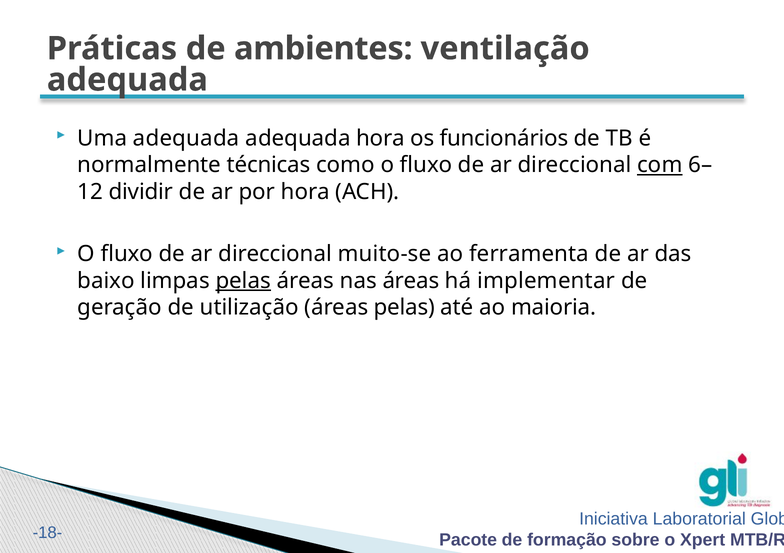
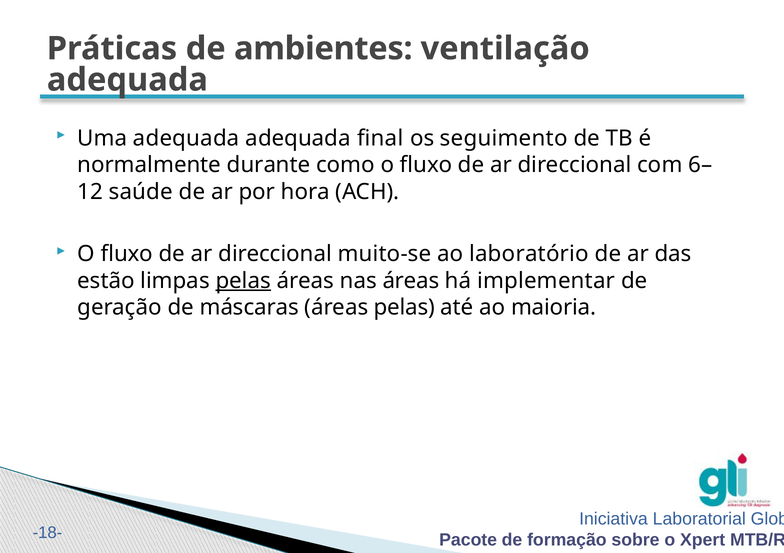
adequada hora: hora -> final (380, 138)
funcionários: funcionários -> seguimento (504, 138)
técnicas: técnicas -> durante (269, 165)
com underline: present -> none (660, 165)
dividir: dividir -> saúde (141, 192)
ferramenta: ferramenta -> laboratório (529, 254)
baixo: baixo -> estão (106, 281)
utilização: utilização -> máscaras (249, 308)
